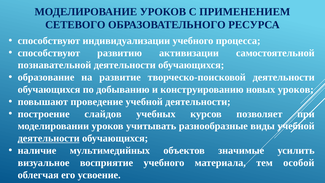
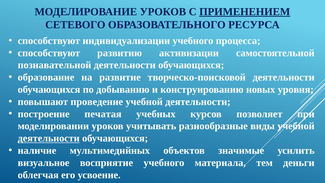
ПРИМЕНЕНИЕМ underline: none -> present (245, 12)
новых уроков: уроков -> уровня (296, 89)
слайдов: слайдов -> печатая (103, 114)
особой: особой -> деньги (299, 163)
